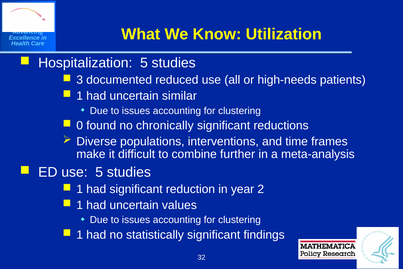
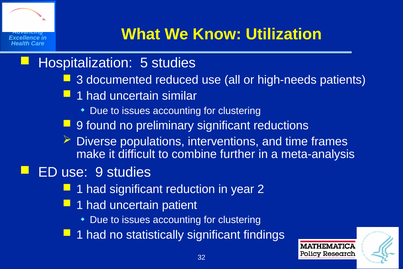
0: 0 -> 9 (80, 125)
chronically: chronically -> preliminary (165, 125)
use 5: 5 -> 9 (99, 172)
values: values -> patient (179, 205)
